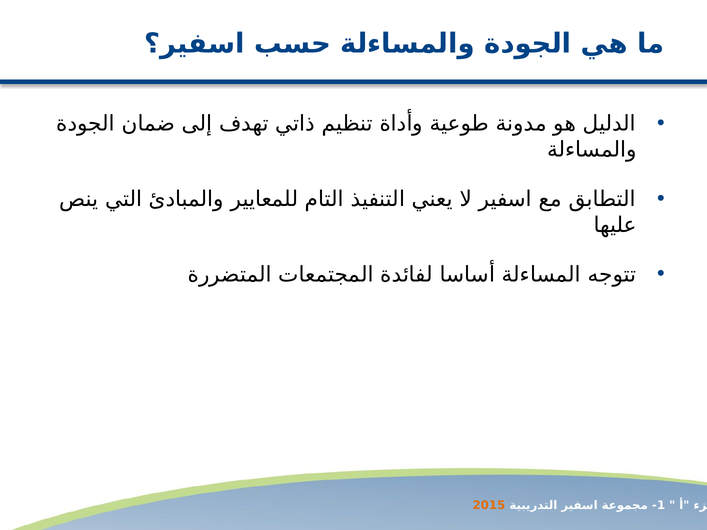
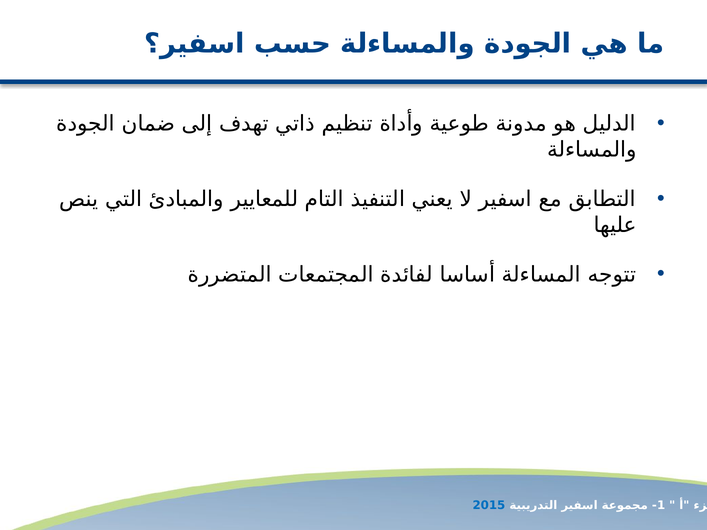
2015 colour: orange -> blue (489, 506)
